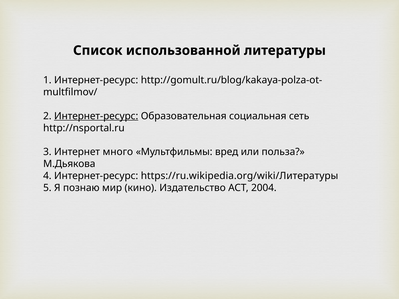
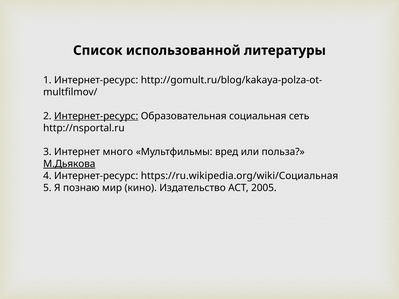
М.Дьякова underline: none -> present (69, 164)
https://ru.wikipedia.org/wiki/Литературы: https://ru.wikipedia.org/wiki/Литературы -> https://ru.wikipedia.org/wiki/Социальная (240, 176)
2004: 2004 -> 2005 (264, 188)
